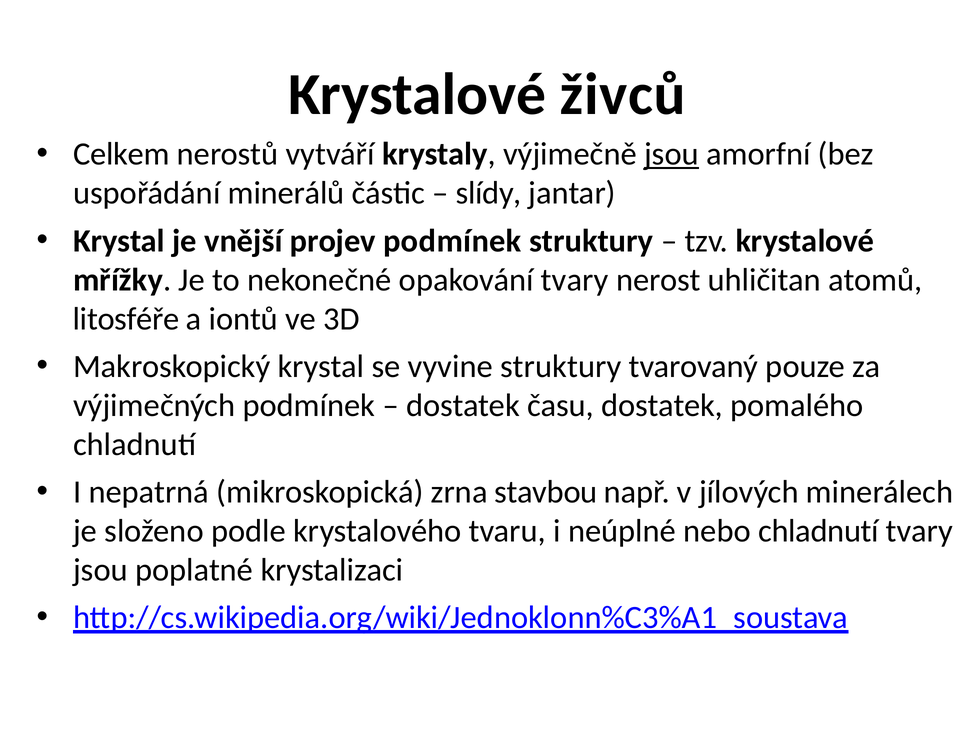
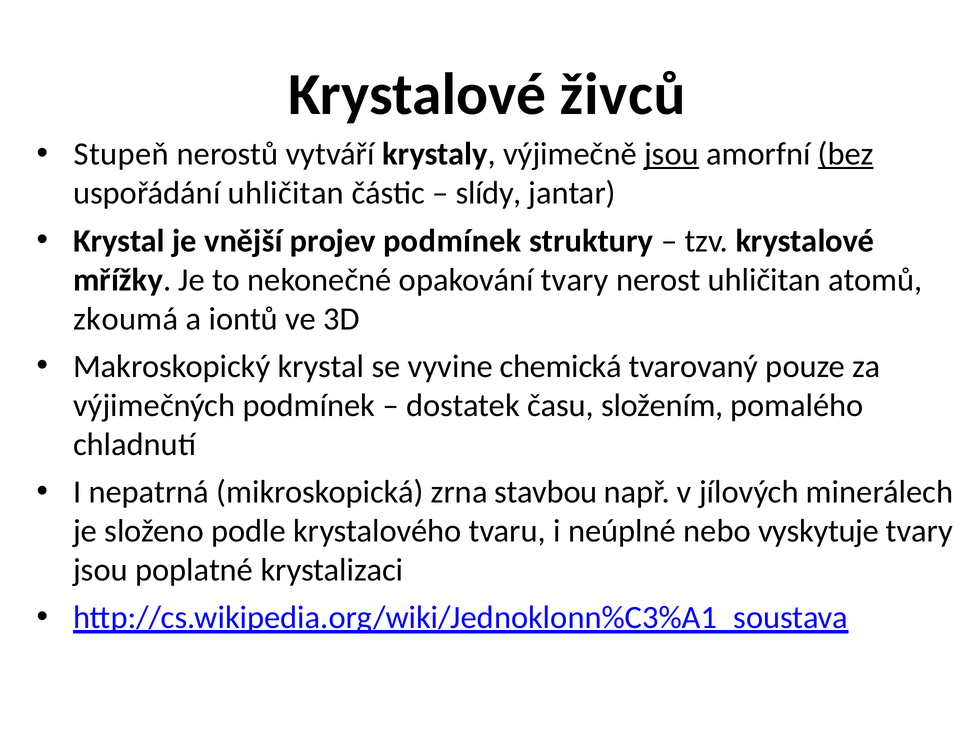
Celkem: Celkem -> Stupeň (121, 154)
bez underline: none -> present (846, 154)
uspořádání minerálů: minerálů -> uhličitan (286, 193)
litosféře: litosféře -> zkoumá (126, 319)
vyvine struktury: struktury -> chemická (561, 367)
času dostatek: dostatek -> složením (662, 406)
nebo chladnutí: chladnutí -> vyskytuje (819, 531)
